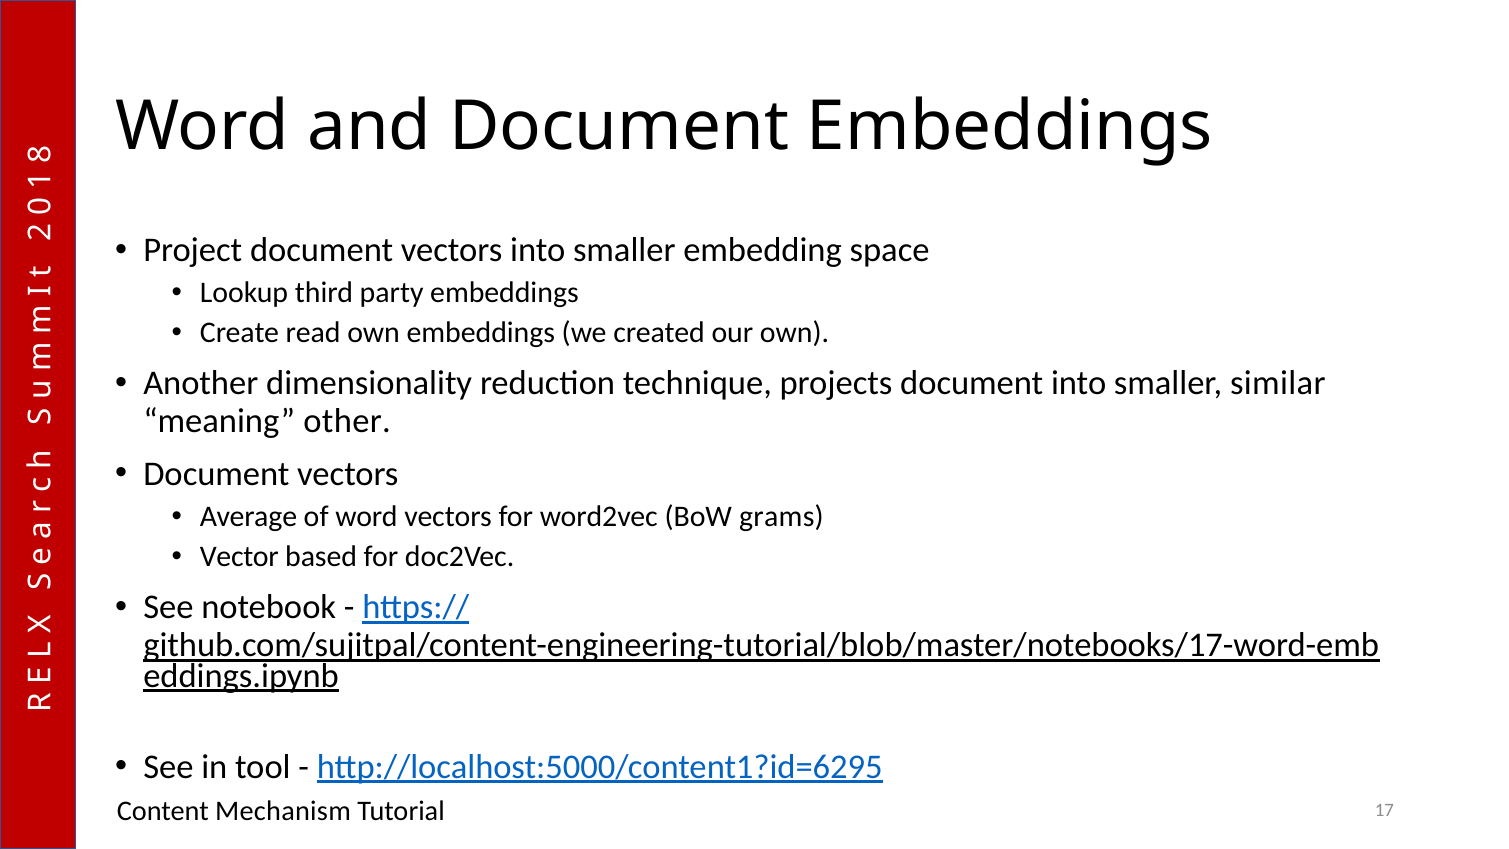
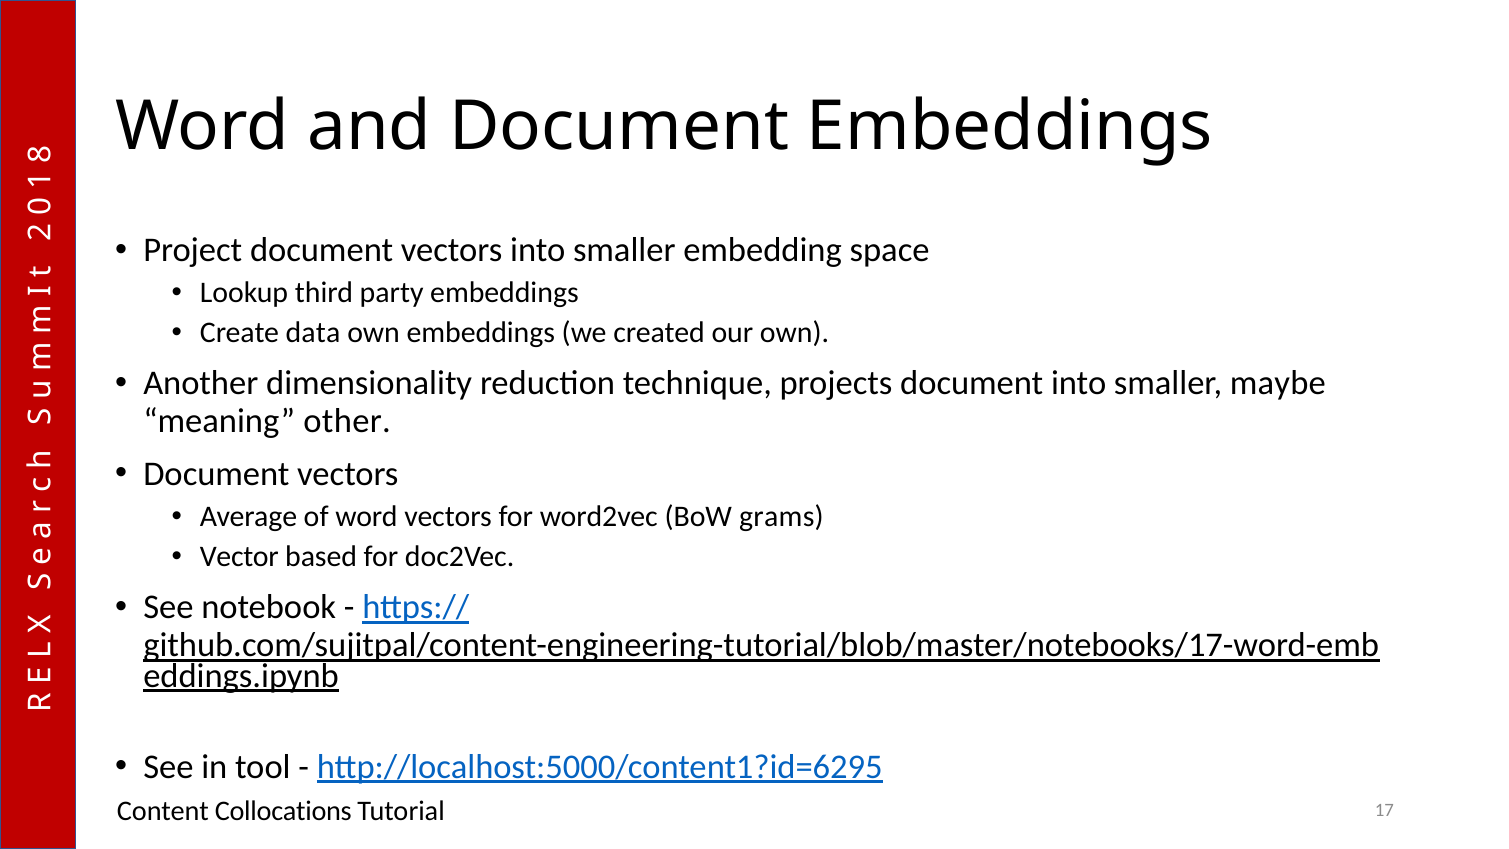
read: read -> data (313, 333)
similar: similar -> maybe (1278, 383)
Mechanism: Mechanism -> Collocations (283, 811)
